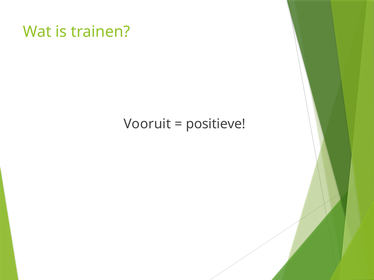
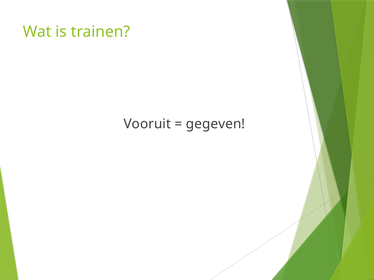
positieve: positieve -> gegeven (216, 124)
